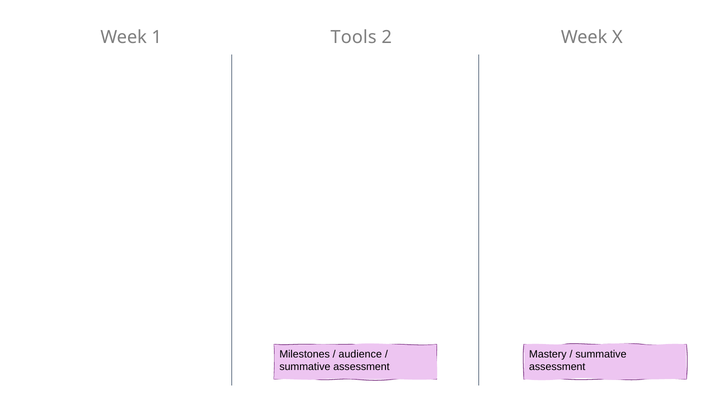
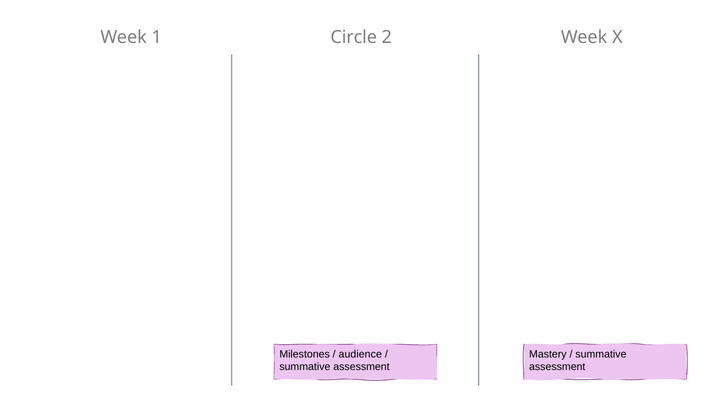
Tools: Tools -> Circle (354, 37)
